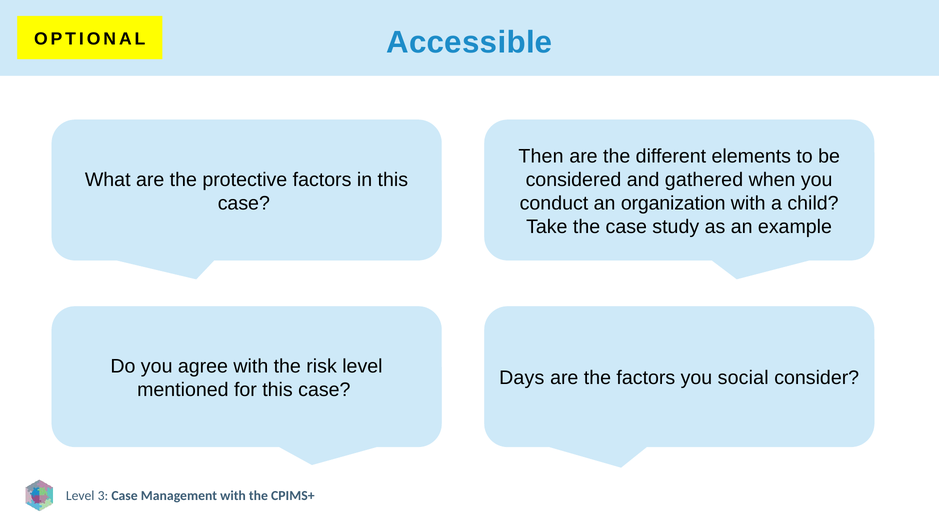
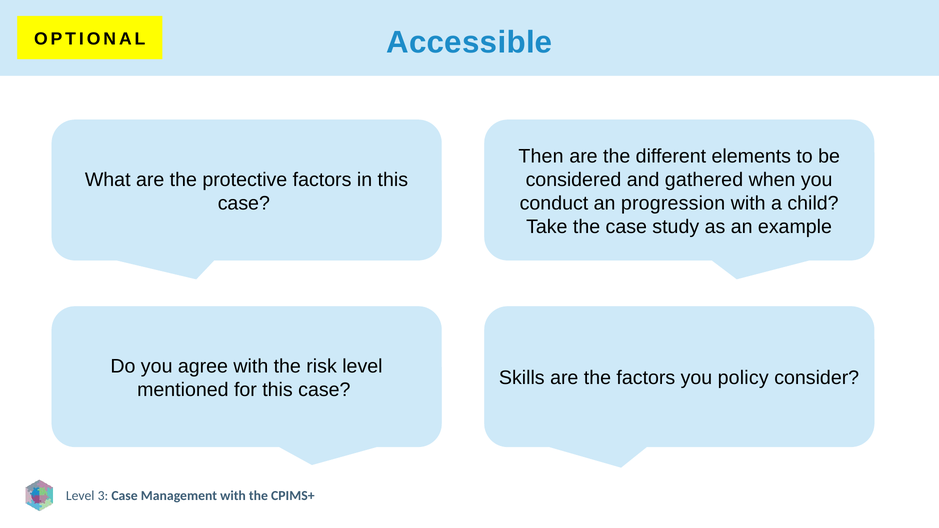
organization: organization -> progression (673, 203)
Days: Days -> Skills (522, 378)
social: social -> policy (743, 378)
